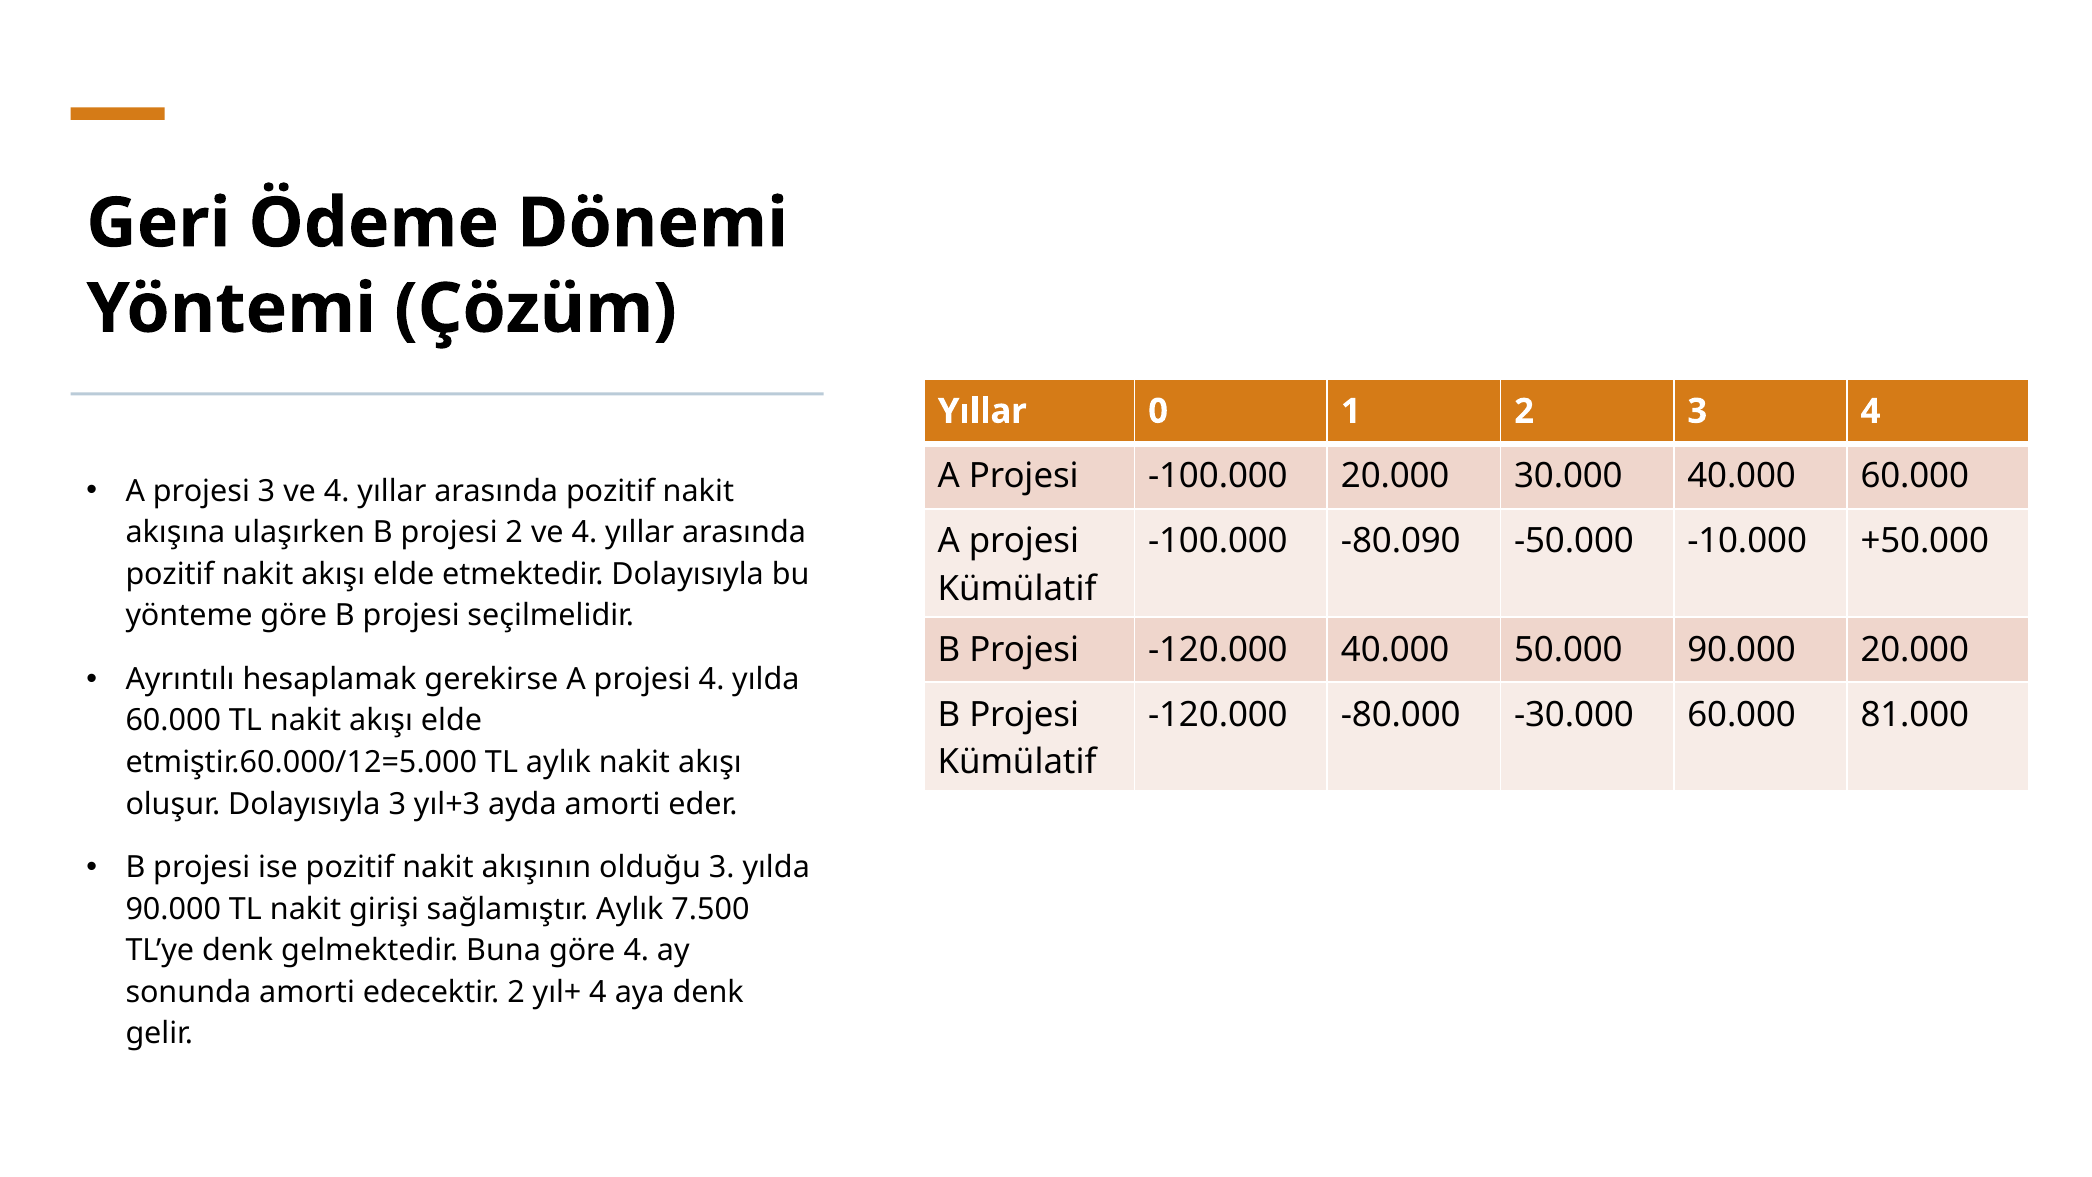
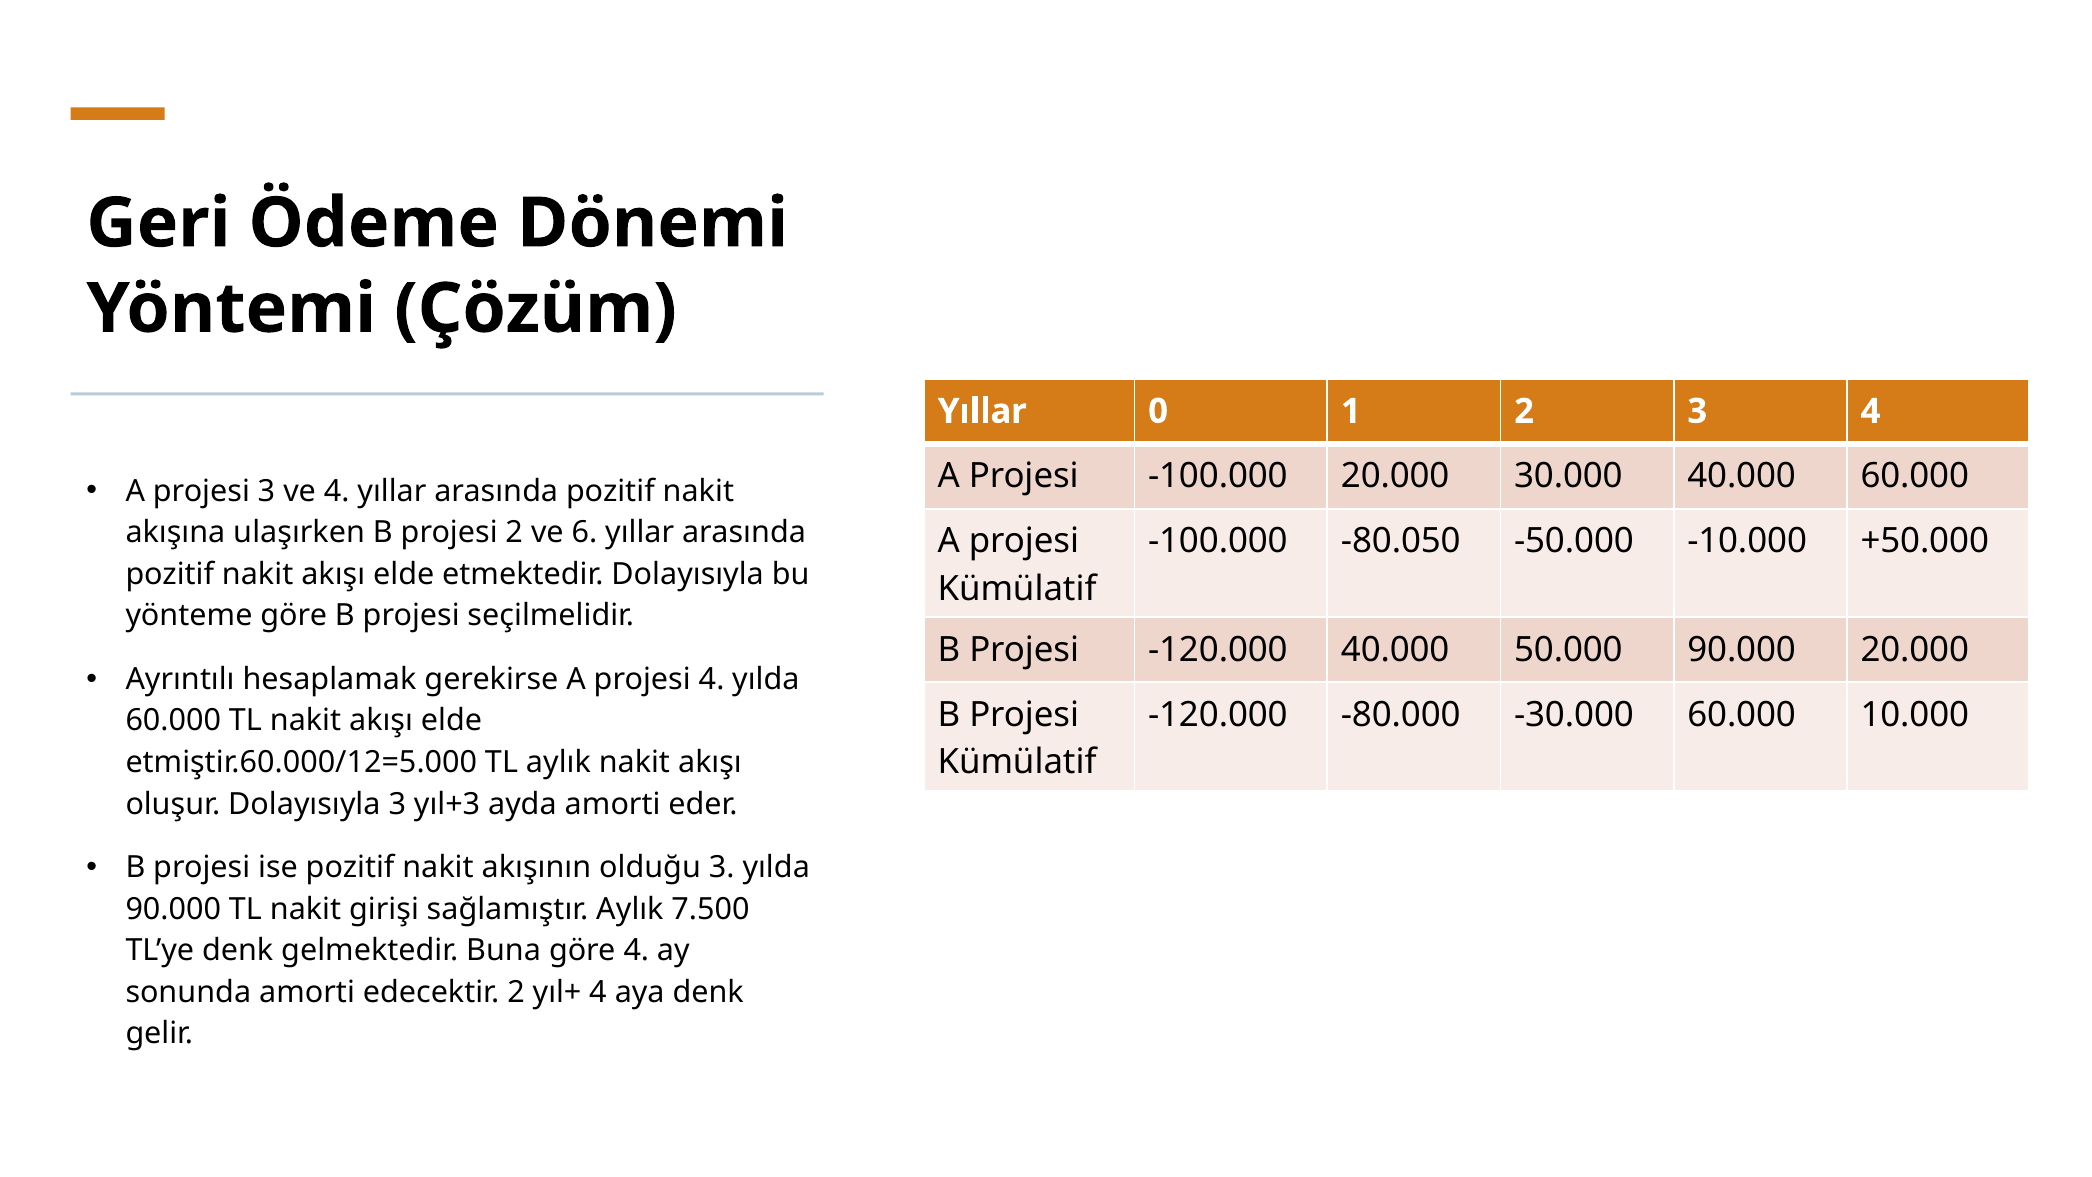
2 ve 4: 4 -> 6 (584, 533)
-80.090: -80.090 -> -80.050 (1401, 541)
81.000: 81.000 -> 10.000 (1915, 715)
